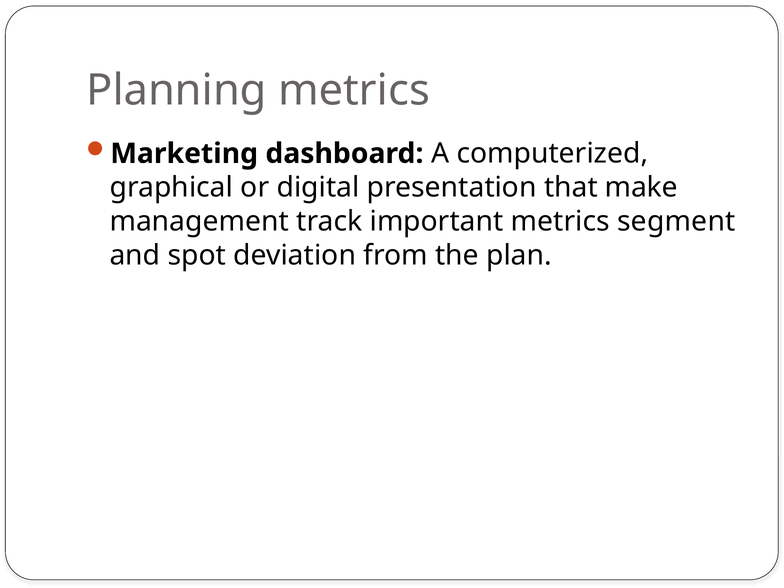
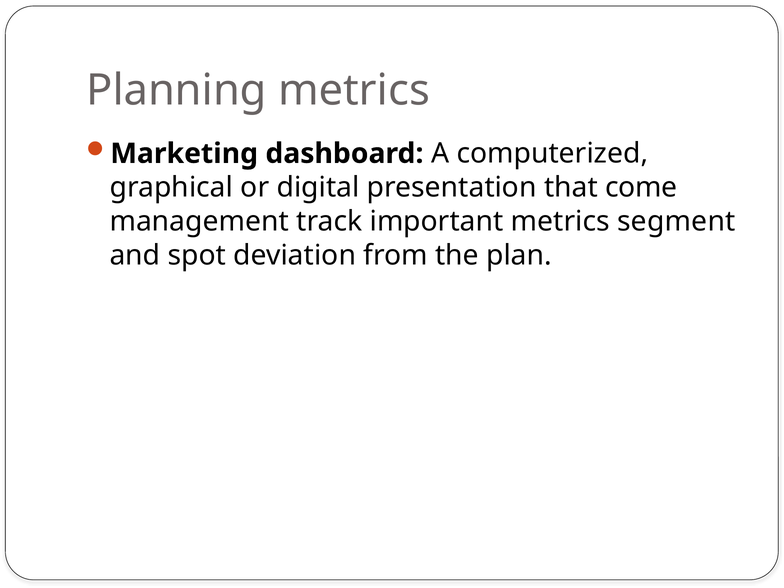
make: make -> come (641, 187)
